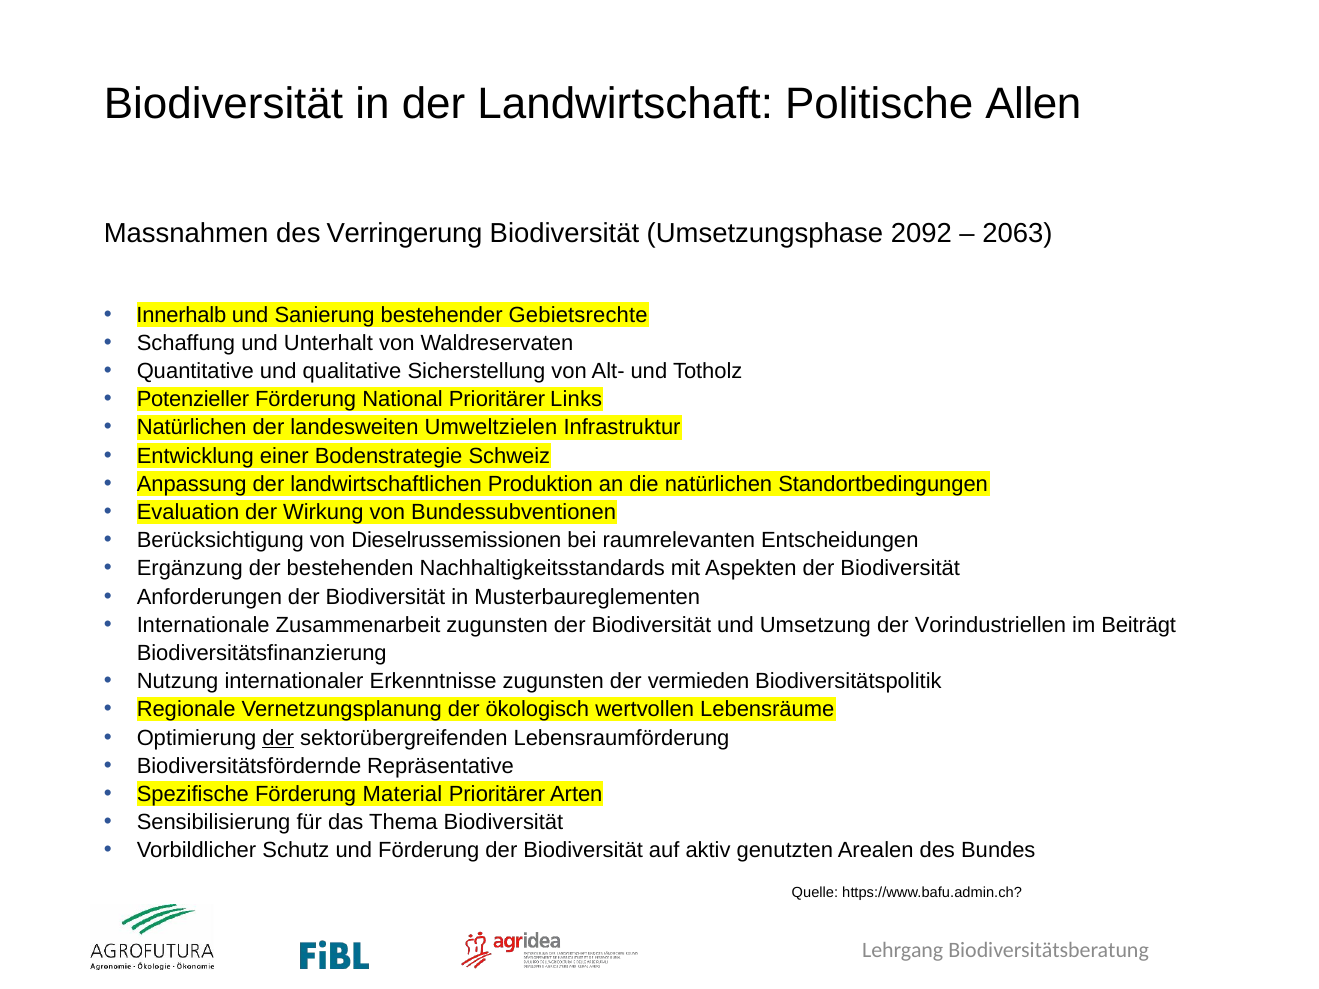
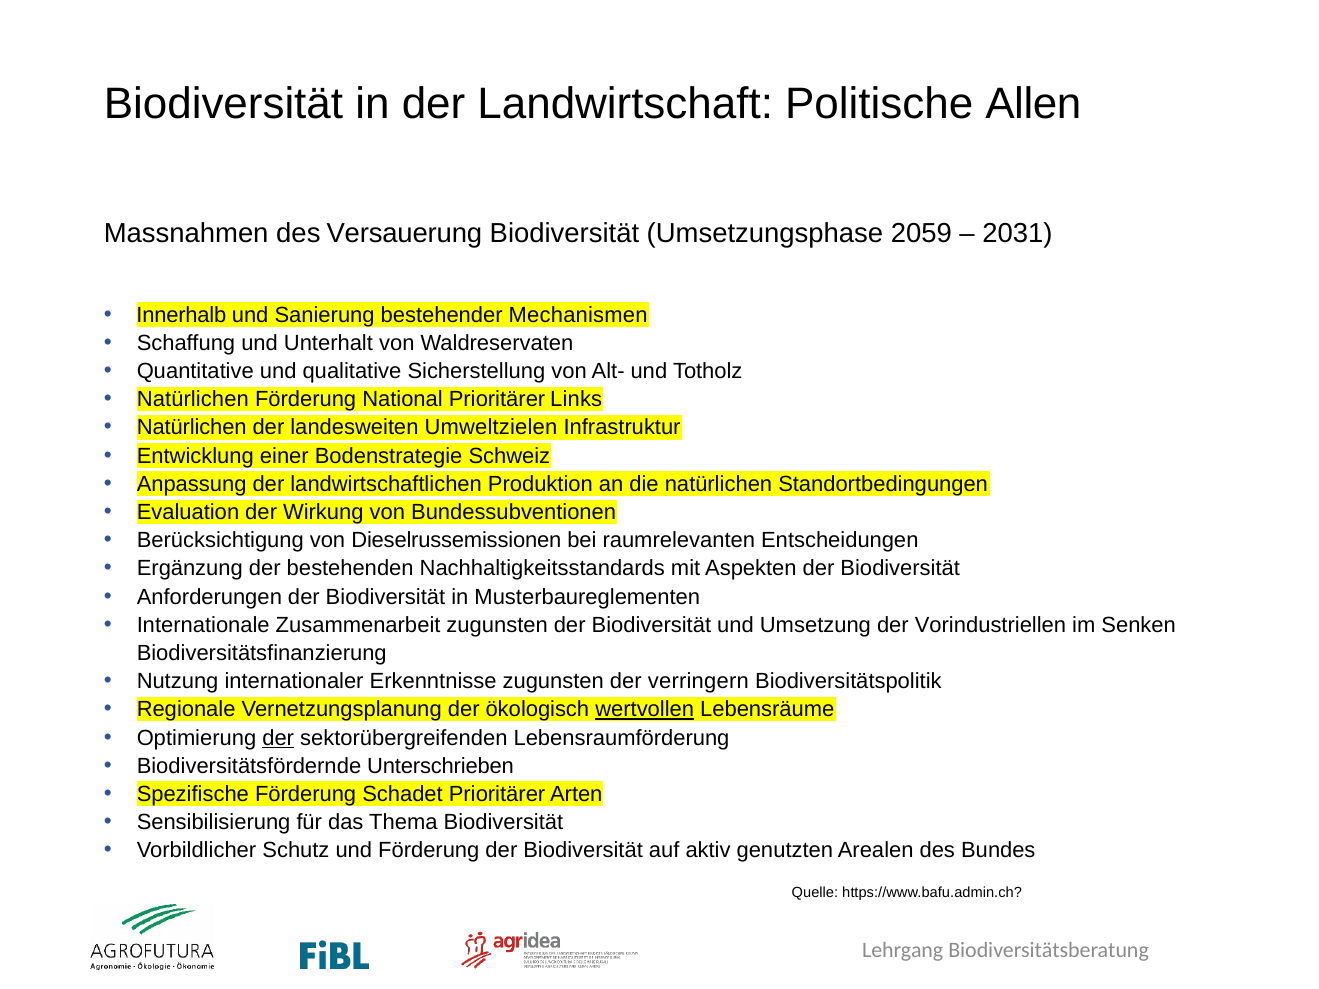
Verringerung: Verringerung -> Versauerung (404, 234)
2092: 2092 -> 2059 (921, 234)
2063: 2063 -> 2031 (1017, 234)
Gebietsrechte: Gebietsrechte -> Mechanismen (578, 315)
Potenzieller: Potenzieller -> Natürlichen (193, 400)
Beiträgt: Beiträgt -> Senken (1139, 625)
vermieden: vermieden -> verringern (698, 682)
wertvollen underline: none -> present (645, 710)
Repräsentative: Repräsentative -> Unterschrieben (441, 766)
Material: Material -> Schadet (403, 794)
